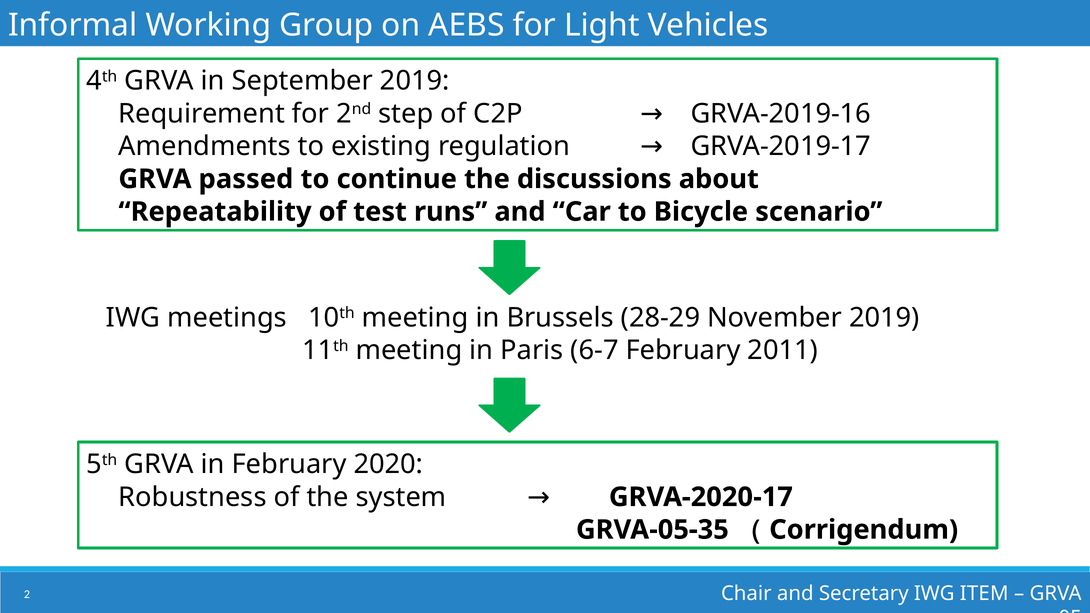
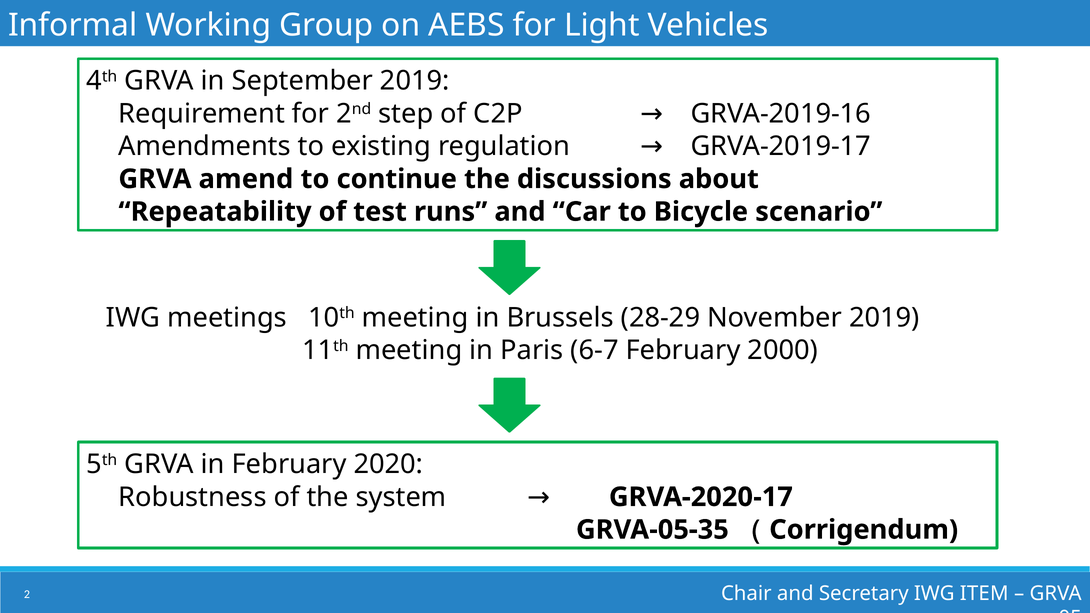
passed: passed -> amend (246, 179)
2011: 2011 -> 2000 (783, 350)
